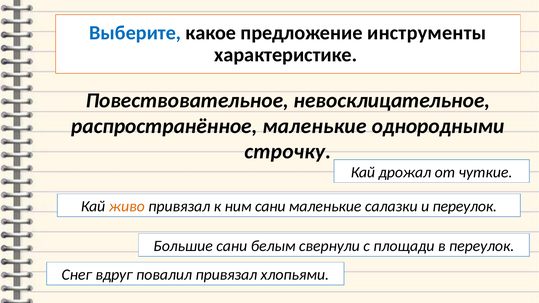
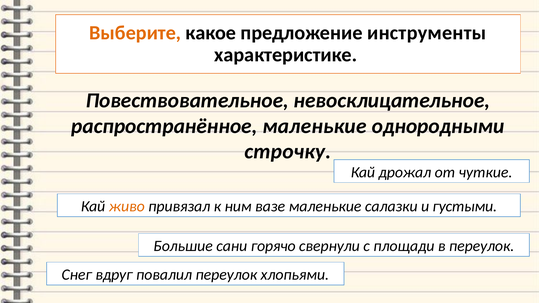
Выберите colour: blue -> orange (135, 33)
ним сани: сани -> вазе (270, 206)
и переулок: переулок -> густыми (465, 206)
белым: белым -> горячо (273, 246)
повалил привязал: привязал -> переулок (226, 275)
